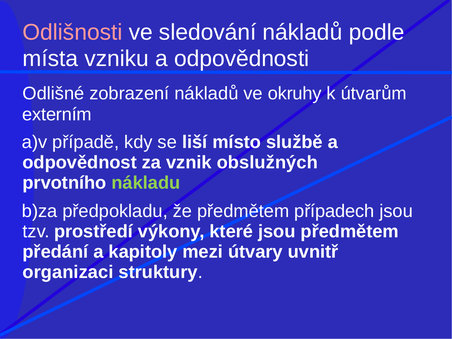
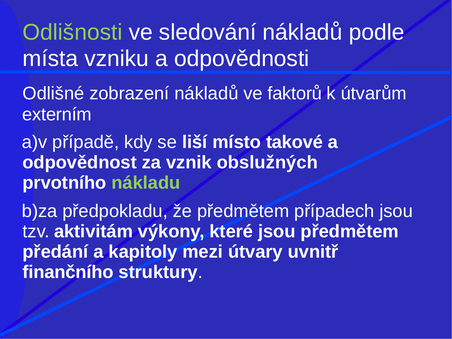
Odlišnosti colour: pink -> light green (72, 32)
okruhy: okruhy -> faktorů (295, 93)
službě: službě -> takové (294, 142)
prostředí: prostředí -> aktivitám (93, 232)
organizaci: organizaci -> finančního (68, 272)
